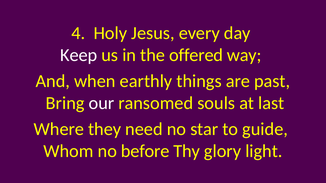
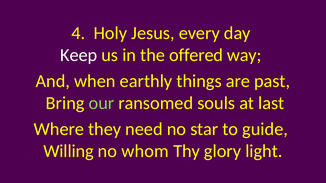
our colour: white -> light green (102, 103)
Whom: Whom -> Willing (68, 151)
before: before -> whom (145, 151)
